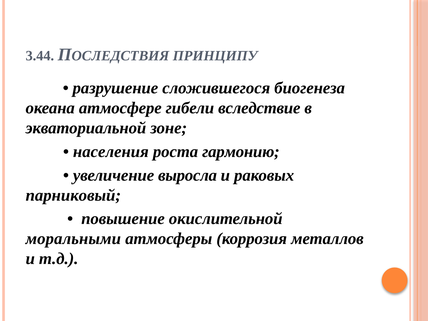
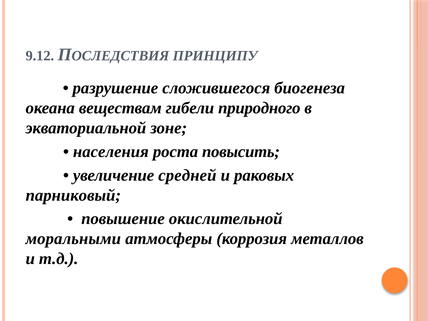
3.44: 3.44 -> 9.12 (40, 56)
атмосфере: атмосфере -> веществам (120, 108)
вследствие: вследствие -> природного (259, 108)
гармонию: гармонию -> повысить (241, 152)
выросла: выросла -> средней (187, 175)
